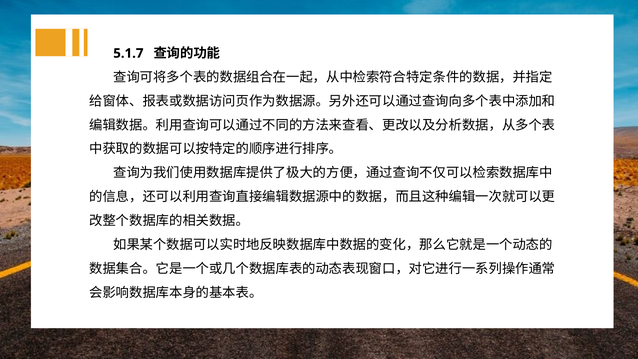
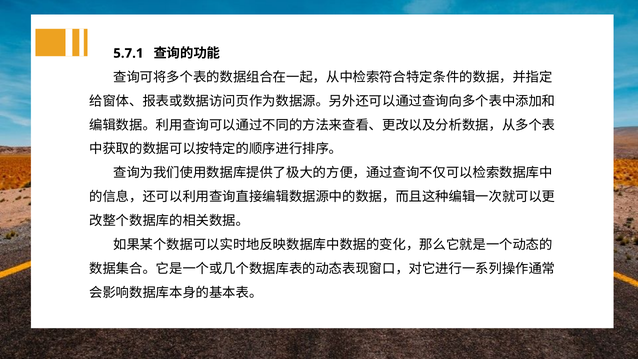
5.1.7: 5.1.7 -> 5.7.1 (128, 53)
